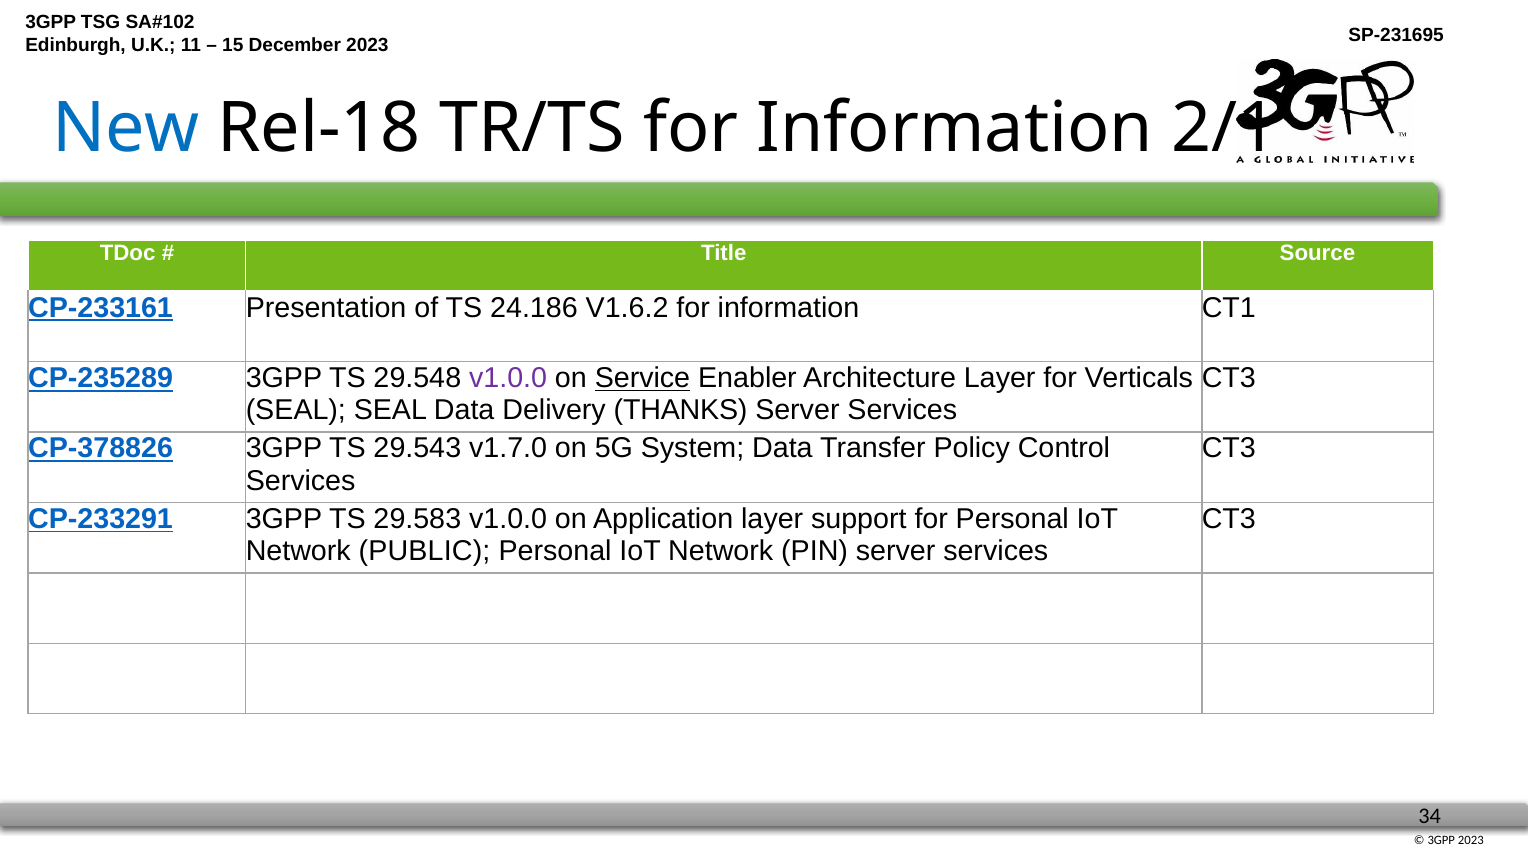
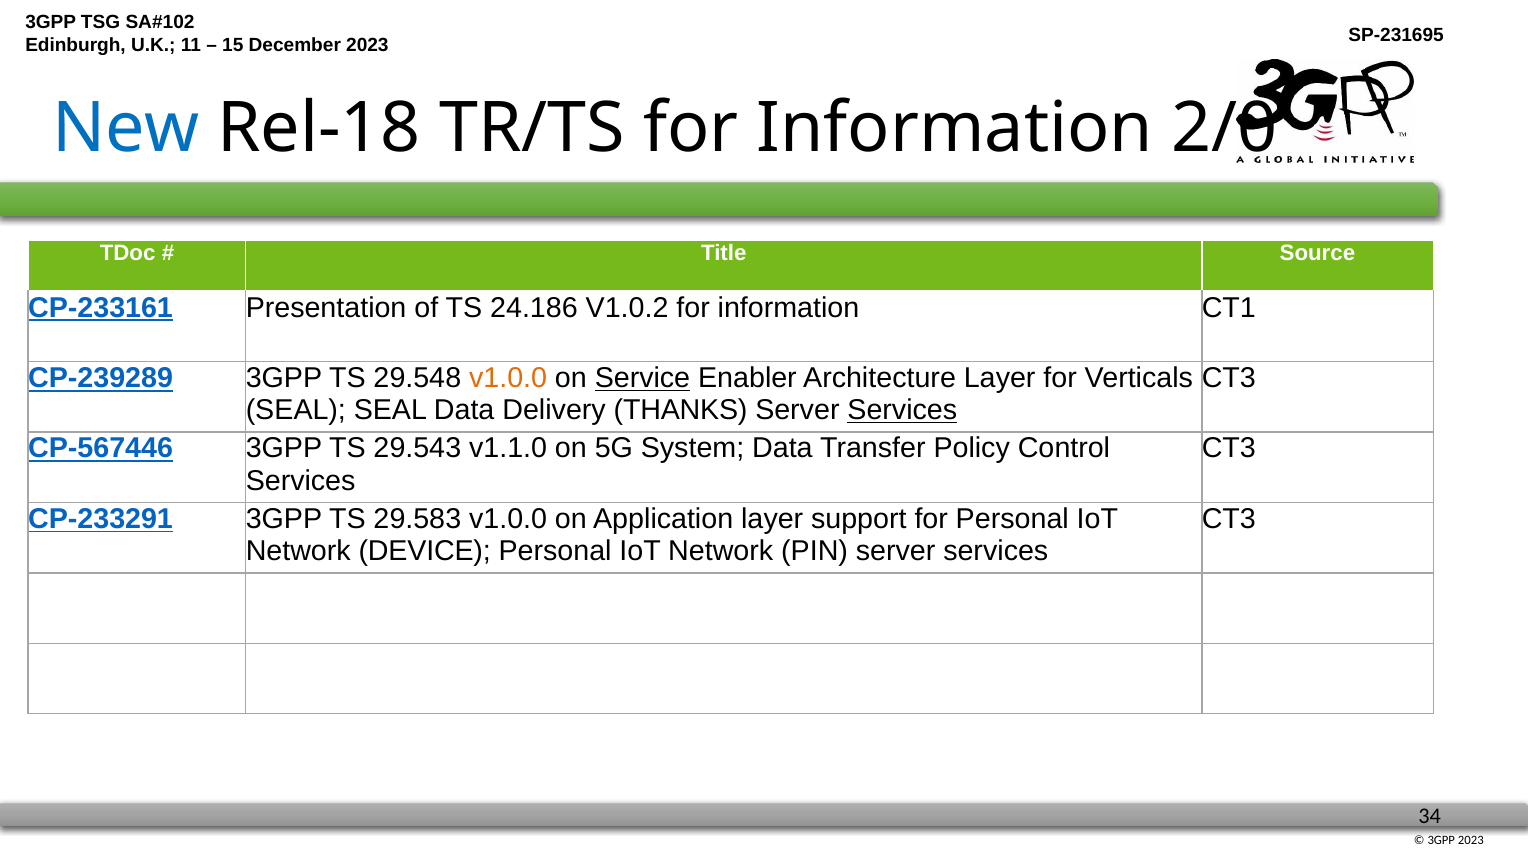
2/1: 2/1 -> 2/0 (1224, 128)
V1.6.2: V1.6.2 -> V1.0.2 (627, 308)
CP-235289: CP-235289 -> CP-239289 (101, 378)
v1.0.0 colour: purple -> orange (508, 378)
Services underline: none -> present (902, 410)
CP-378826: CP-378826 -> CP-567446 (101, 449)
v1.7.0: v1.7.0 -> v1.1.0 (508, 449)
PUBLIC: PUBLIC -> DEVICE (425, 551)
